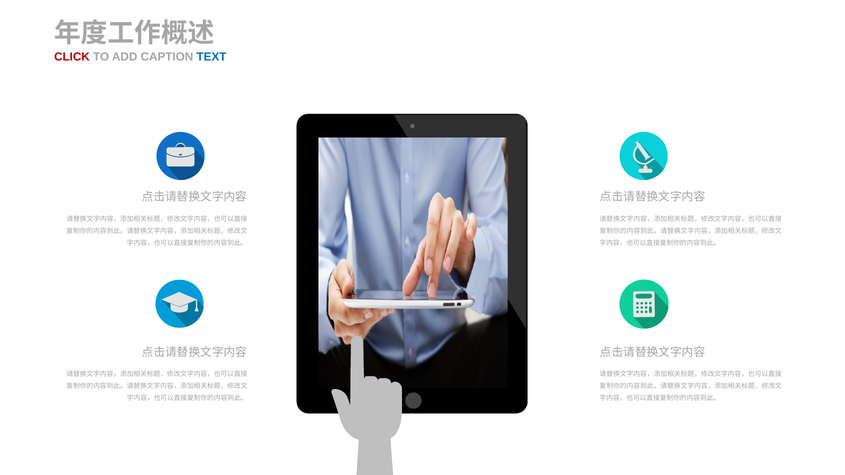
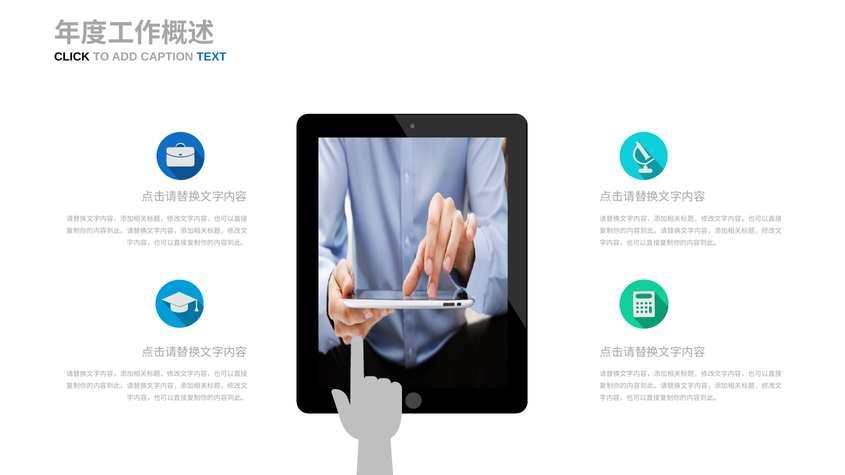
CLICK colour: red -> black (72, 57)
